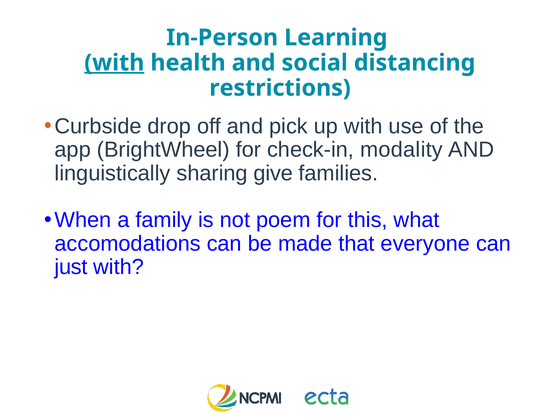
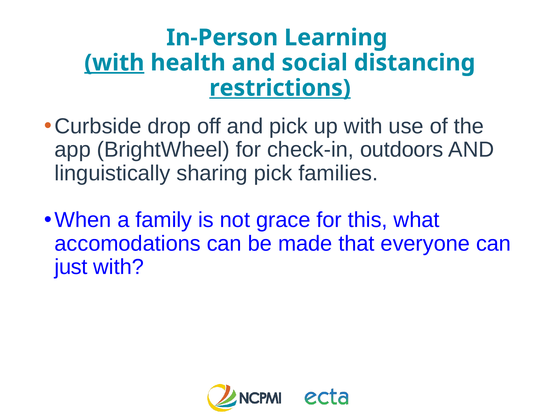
restrictions underline: none -> present (280, 88)
modality: modality -> outdoors (402, 150)
sharing give: give -> pick (273, 173)
poem: poem -> grace (283, 220)
